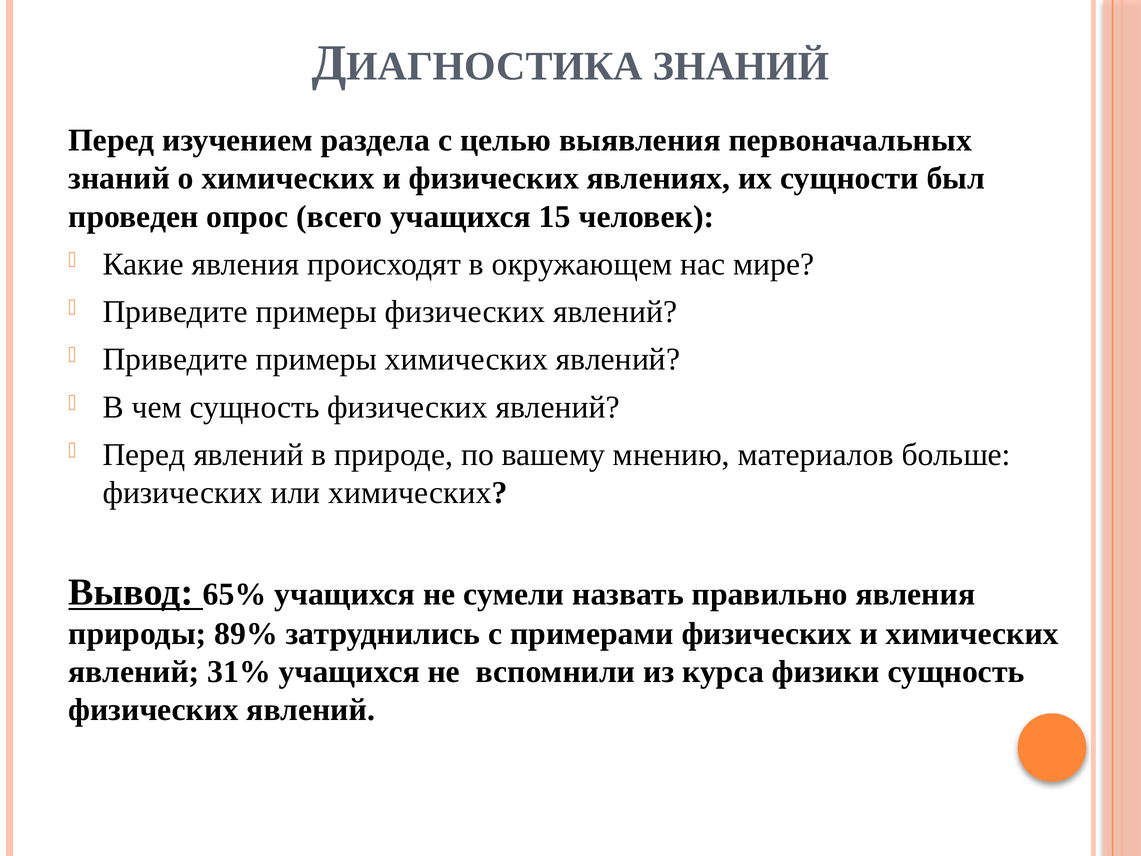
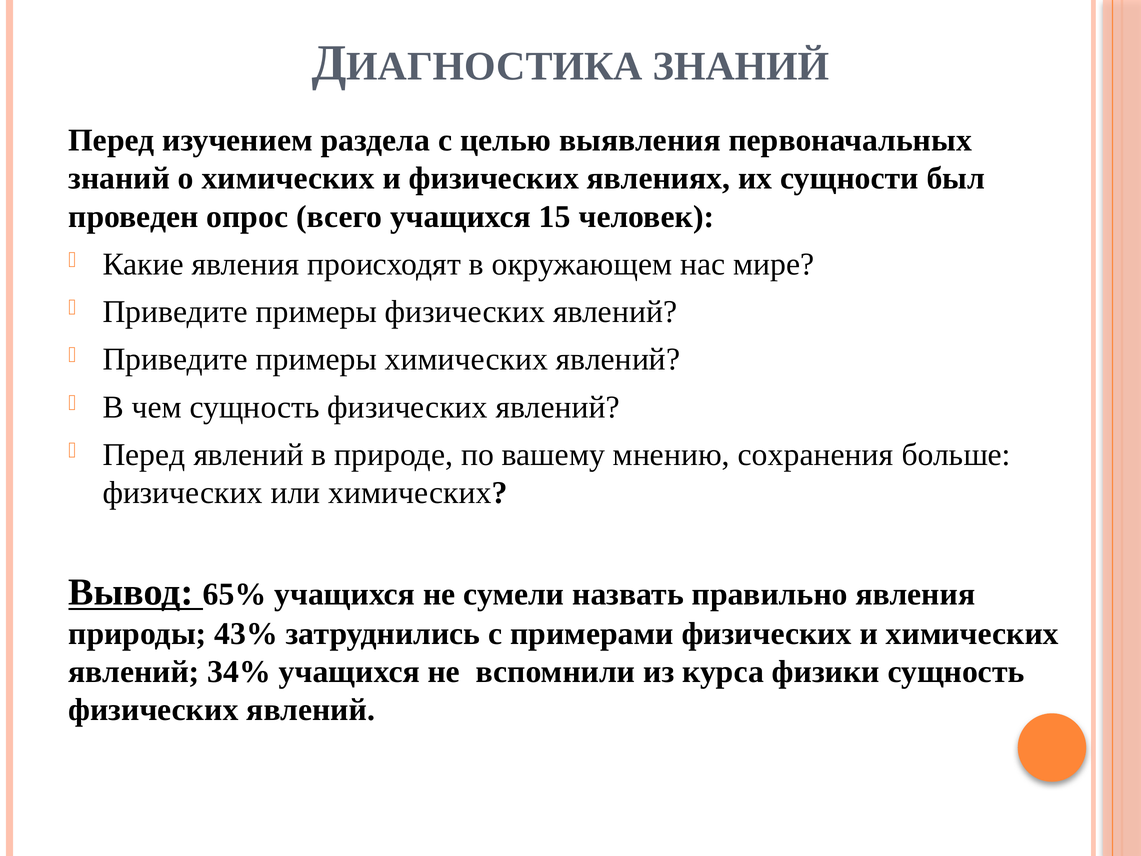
материалов: материалов -> сохранения (816, 455)
89%: 89% -> 43% (246, 634)
31%: 31% -> 34% (239, 672)
